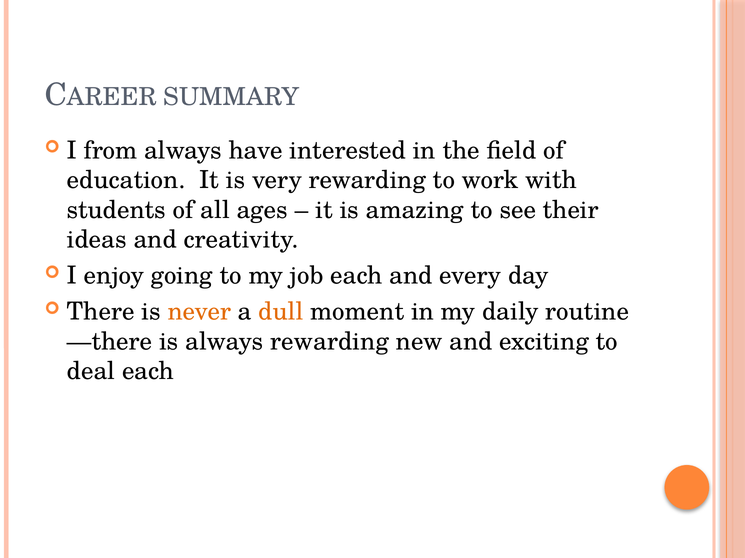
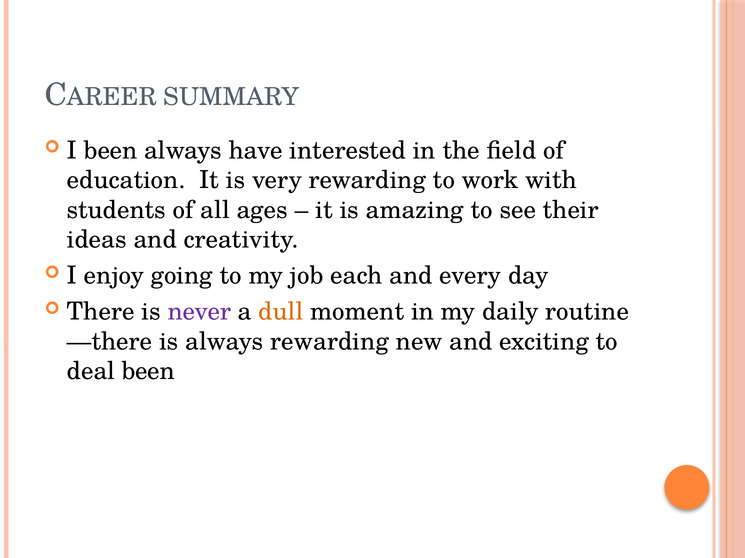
I from: from -> been (111, 151)
never colour: orange -> purple (199, 312)
deal each: each -> been (148, 372)
